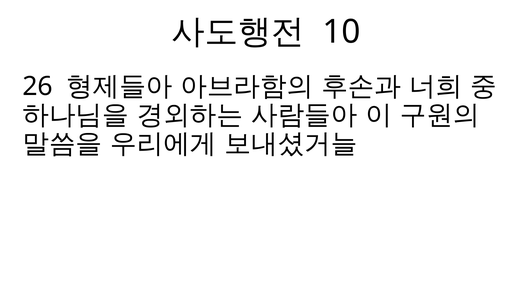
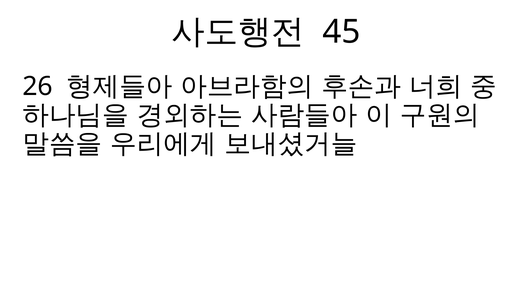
10: 10 -> 45 (341, 32)
